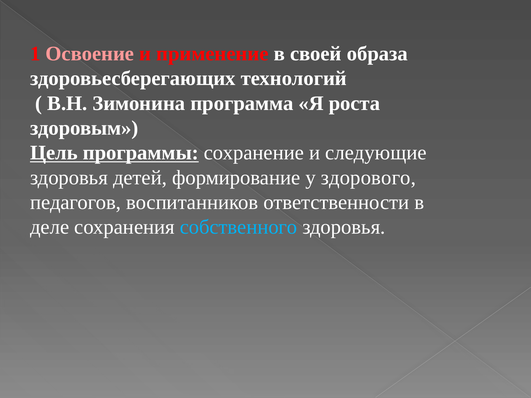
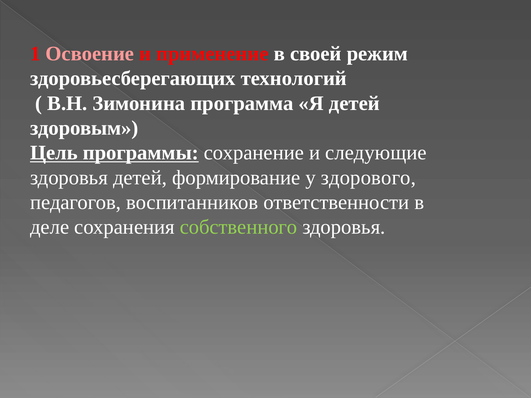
образа: образа -> режим (377, 54)
Я роста: роста -> детей (354, 103)
собственного colour: light blue -> light green (239, 227)
